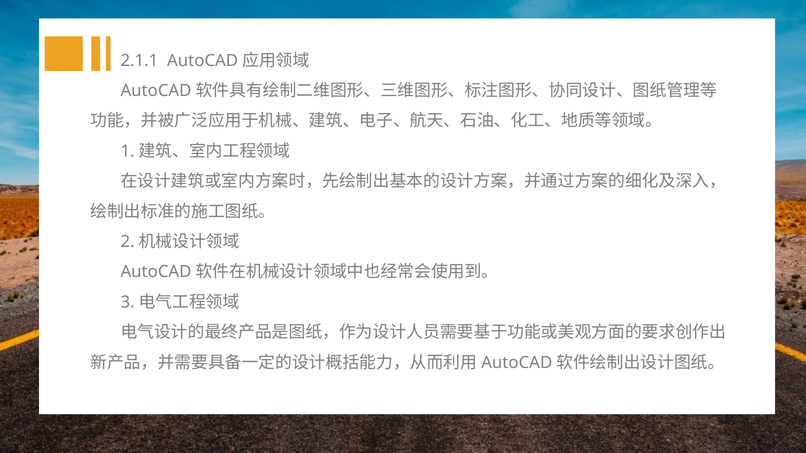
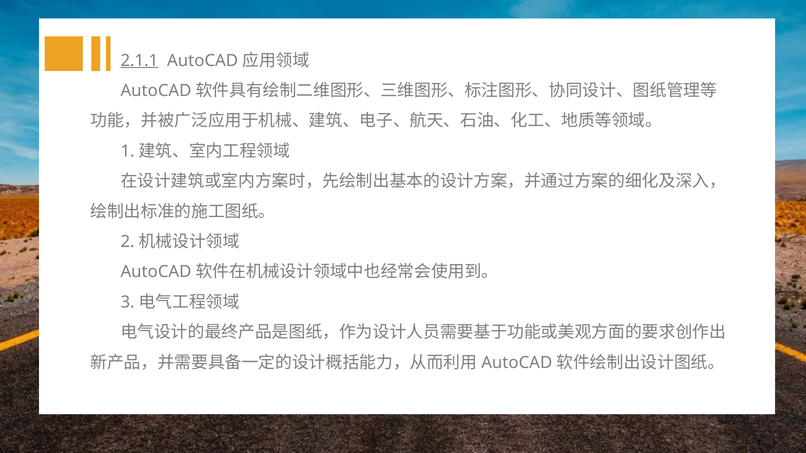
2.1.1 underline: none -> present (139, 61)
